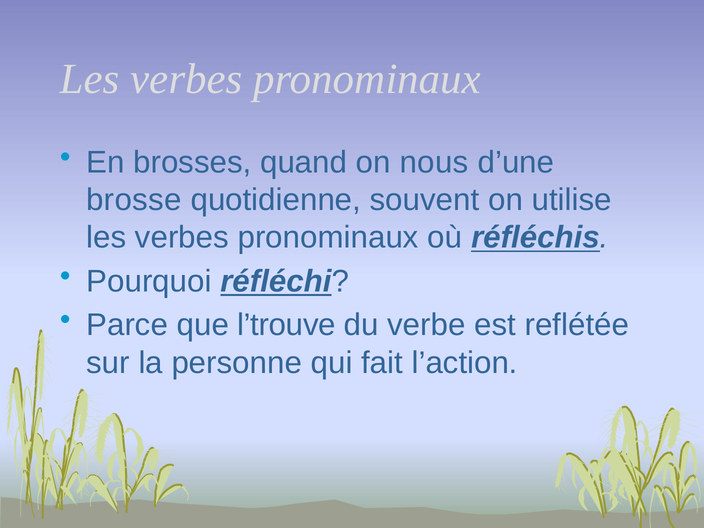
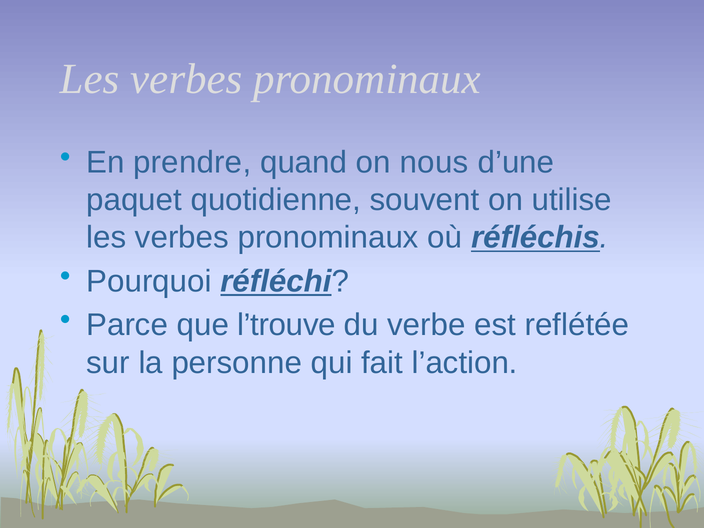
brosses: brosses -> prendre (192, 162)
brosse: brosse -> paquet (134, 200)
